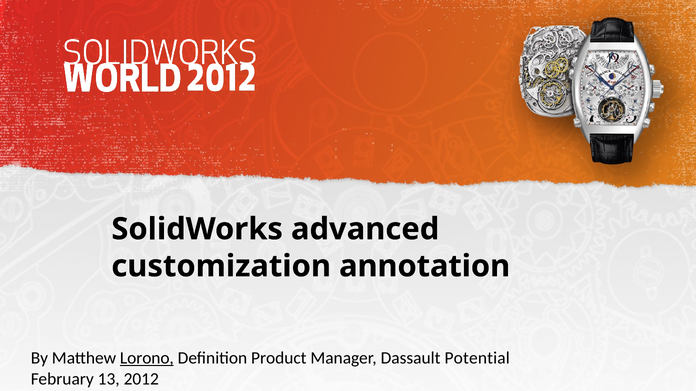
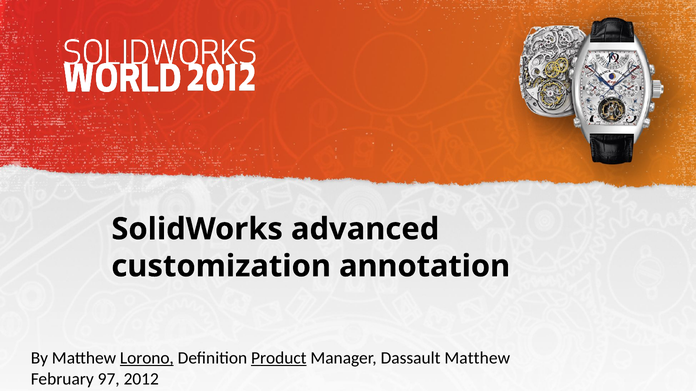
Product underline: none -> present (279, 359)
Dassault Potential: Potential -> Matthew (477, 359)
13: 13 -> 97 (109, 380)
